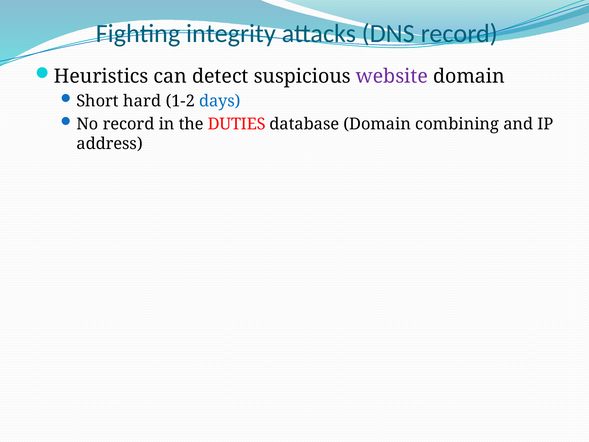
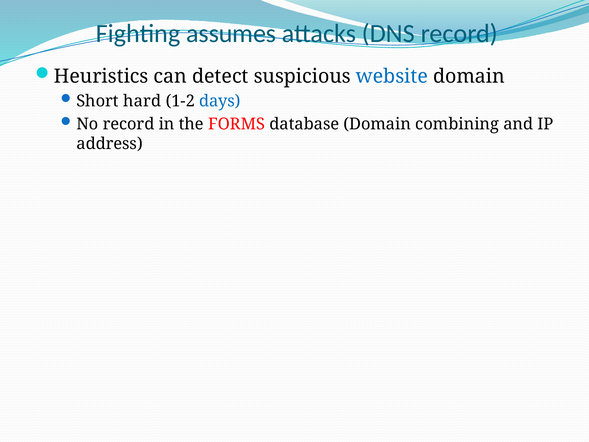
integrity: integrity -> assumes (231, 33)
website colour: purple -> blue (392, 76)
DUTIES: DUTIES -> FORMS (237, 124)
